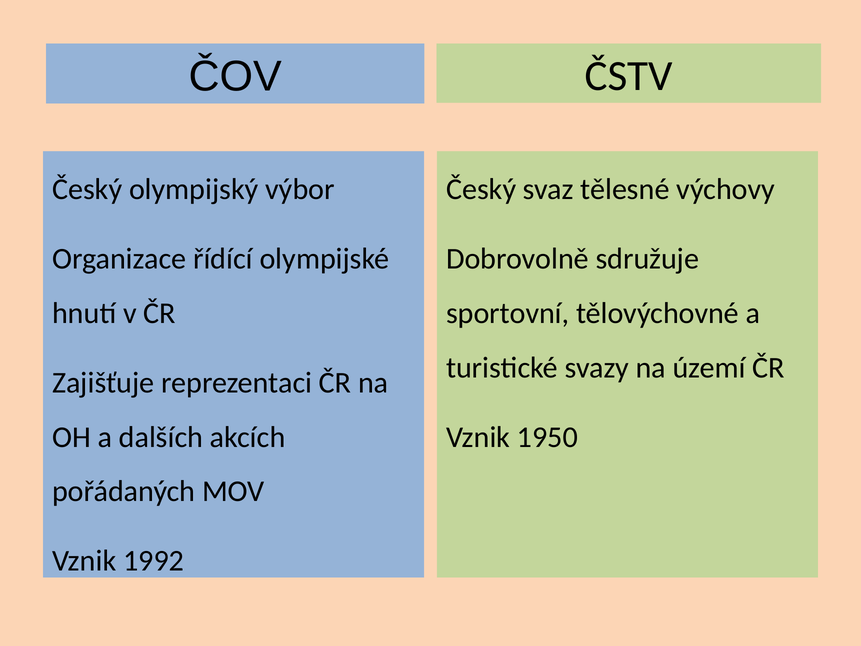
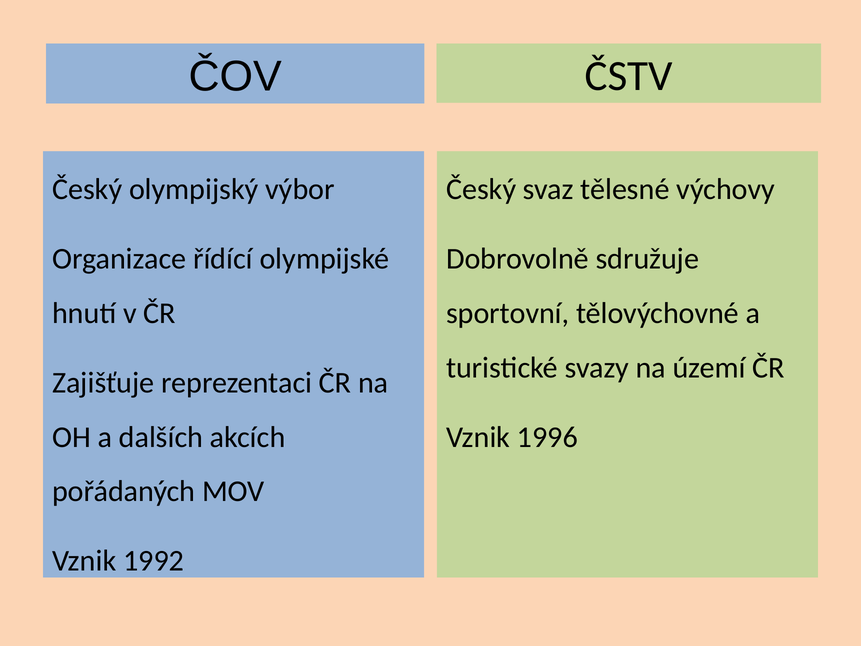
1950: 1950 -> 1996 (547, 437)
